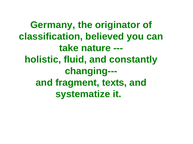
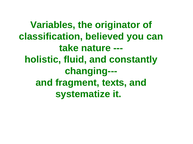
Germany: Germany -> Variables (53, 25)
